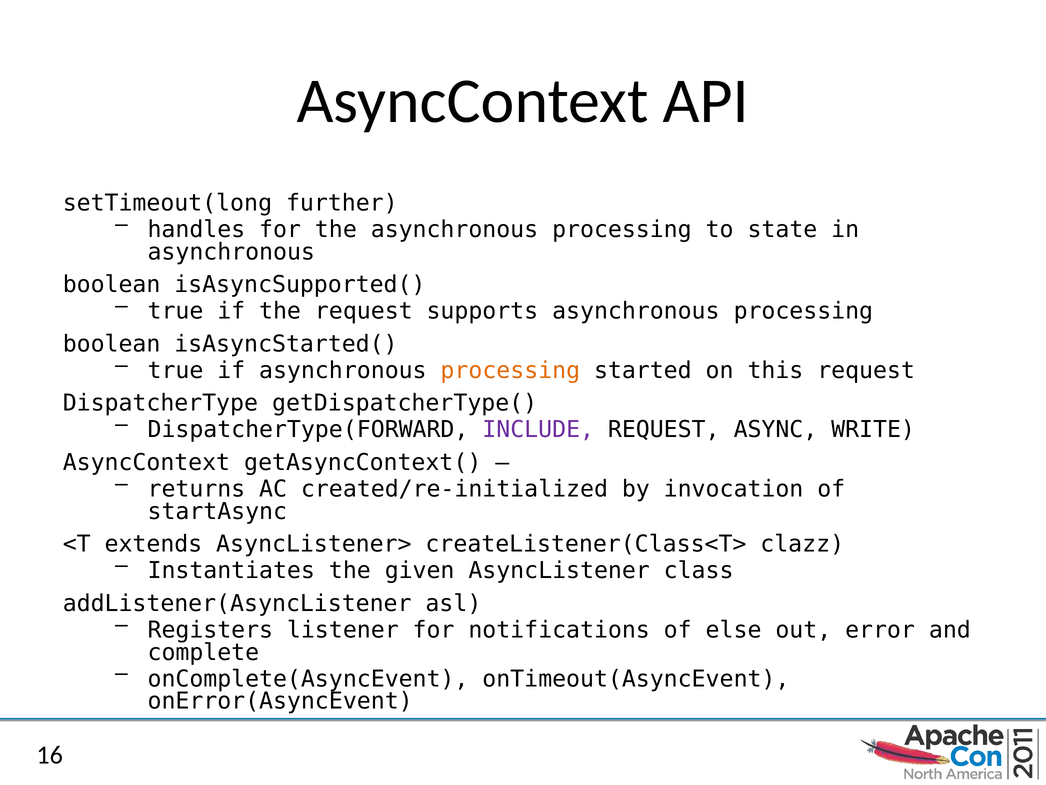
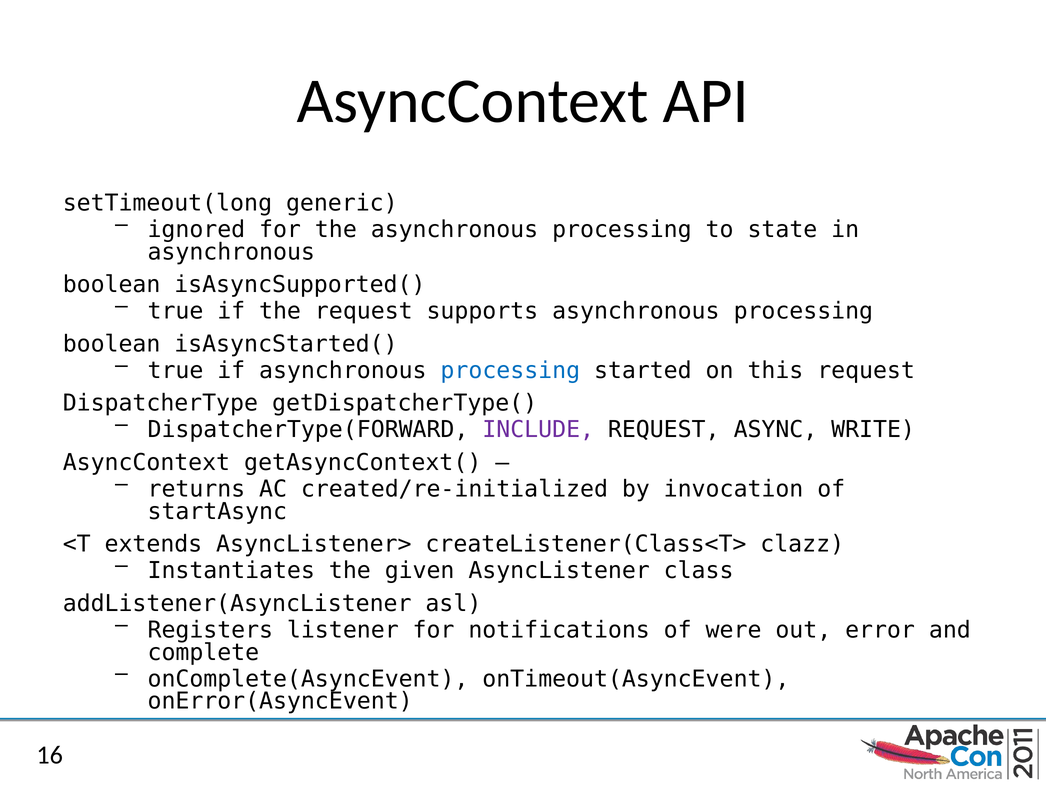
further: further -> generic (342, 203)
handles: handles -> ignored (196, 229)
processing colour: orange -> blue (510, 370)
else: else -> were (734, 630)
